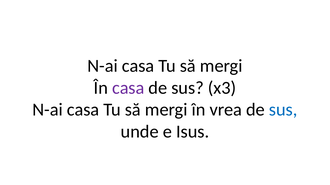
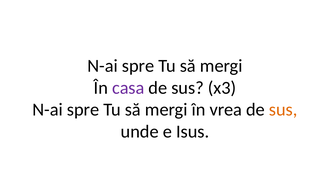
casa: casa -> spre (138, 66)
casa: casa -> spre (83, 110)
sus colour: blue -> orange (283, 110)
